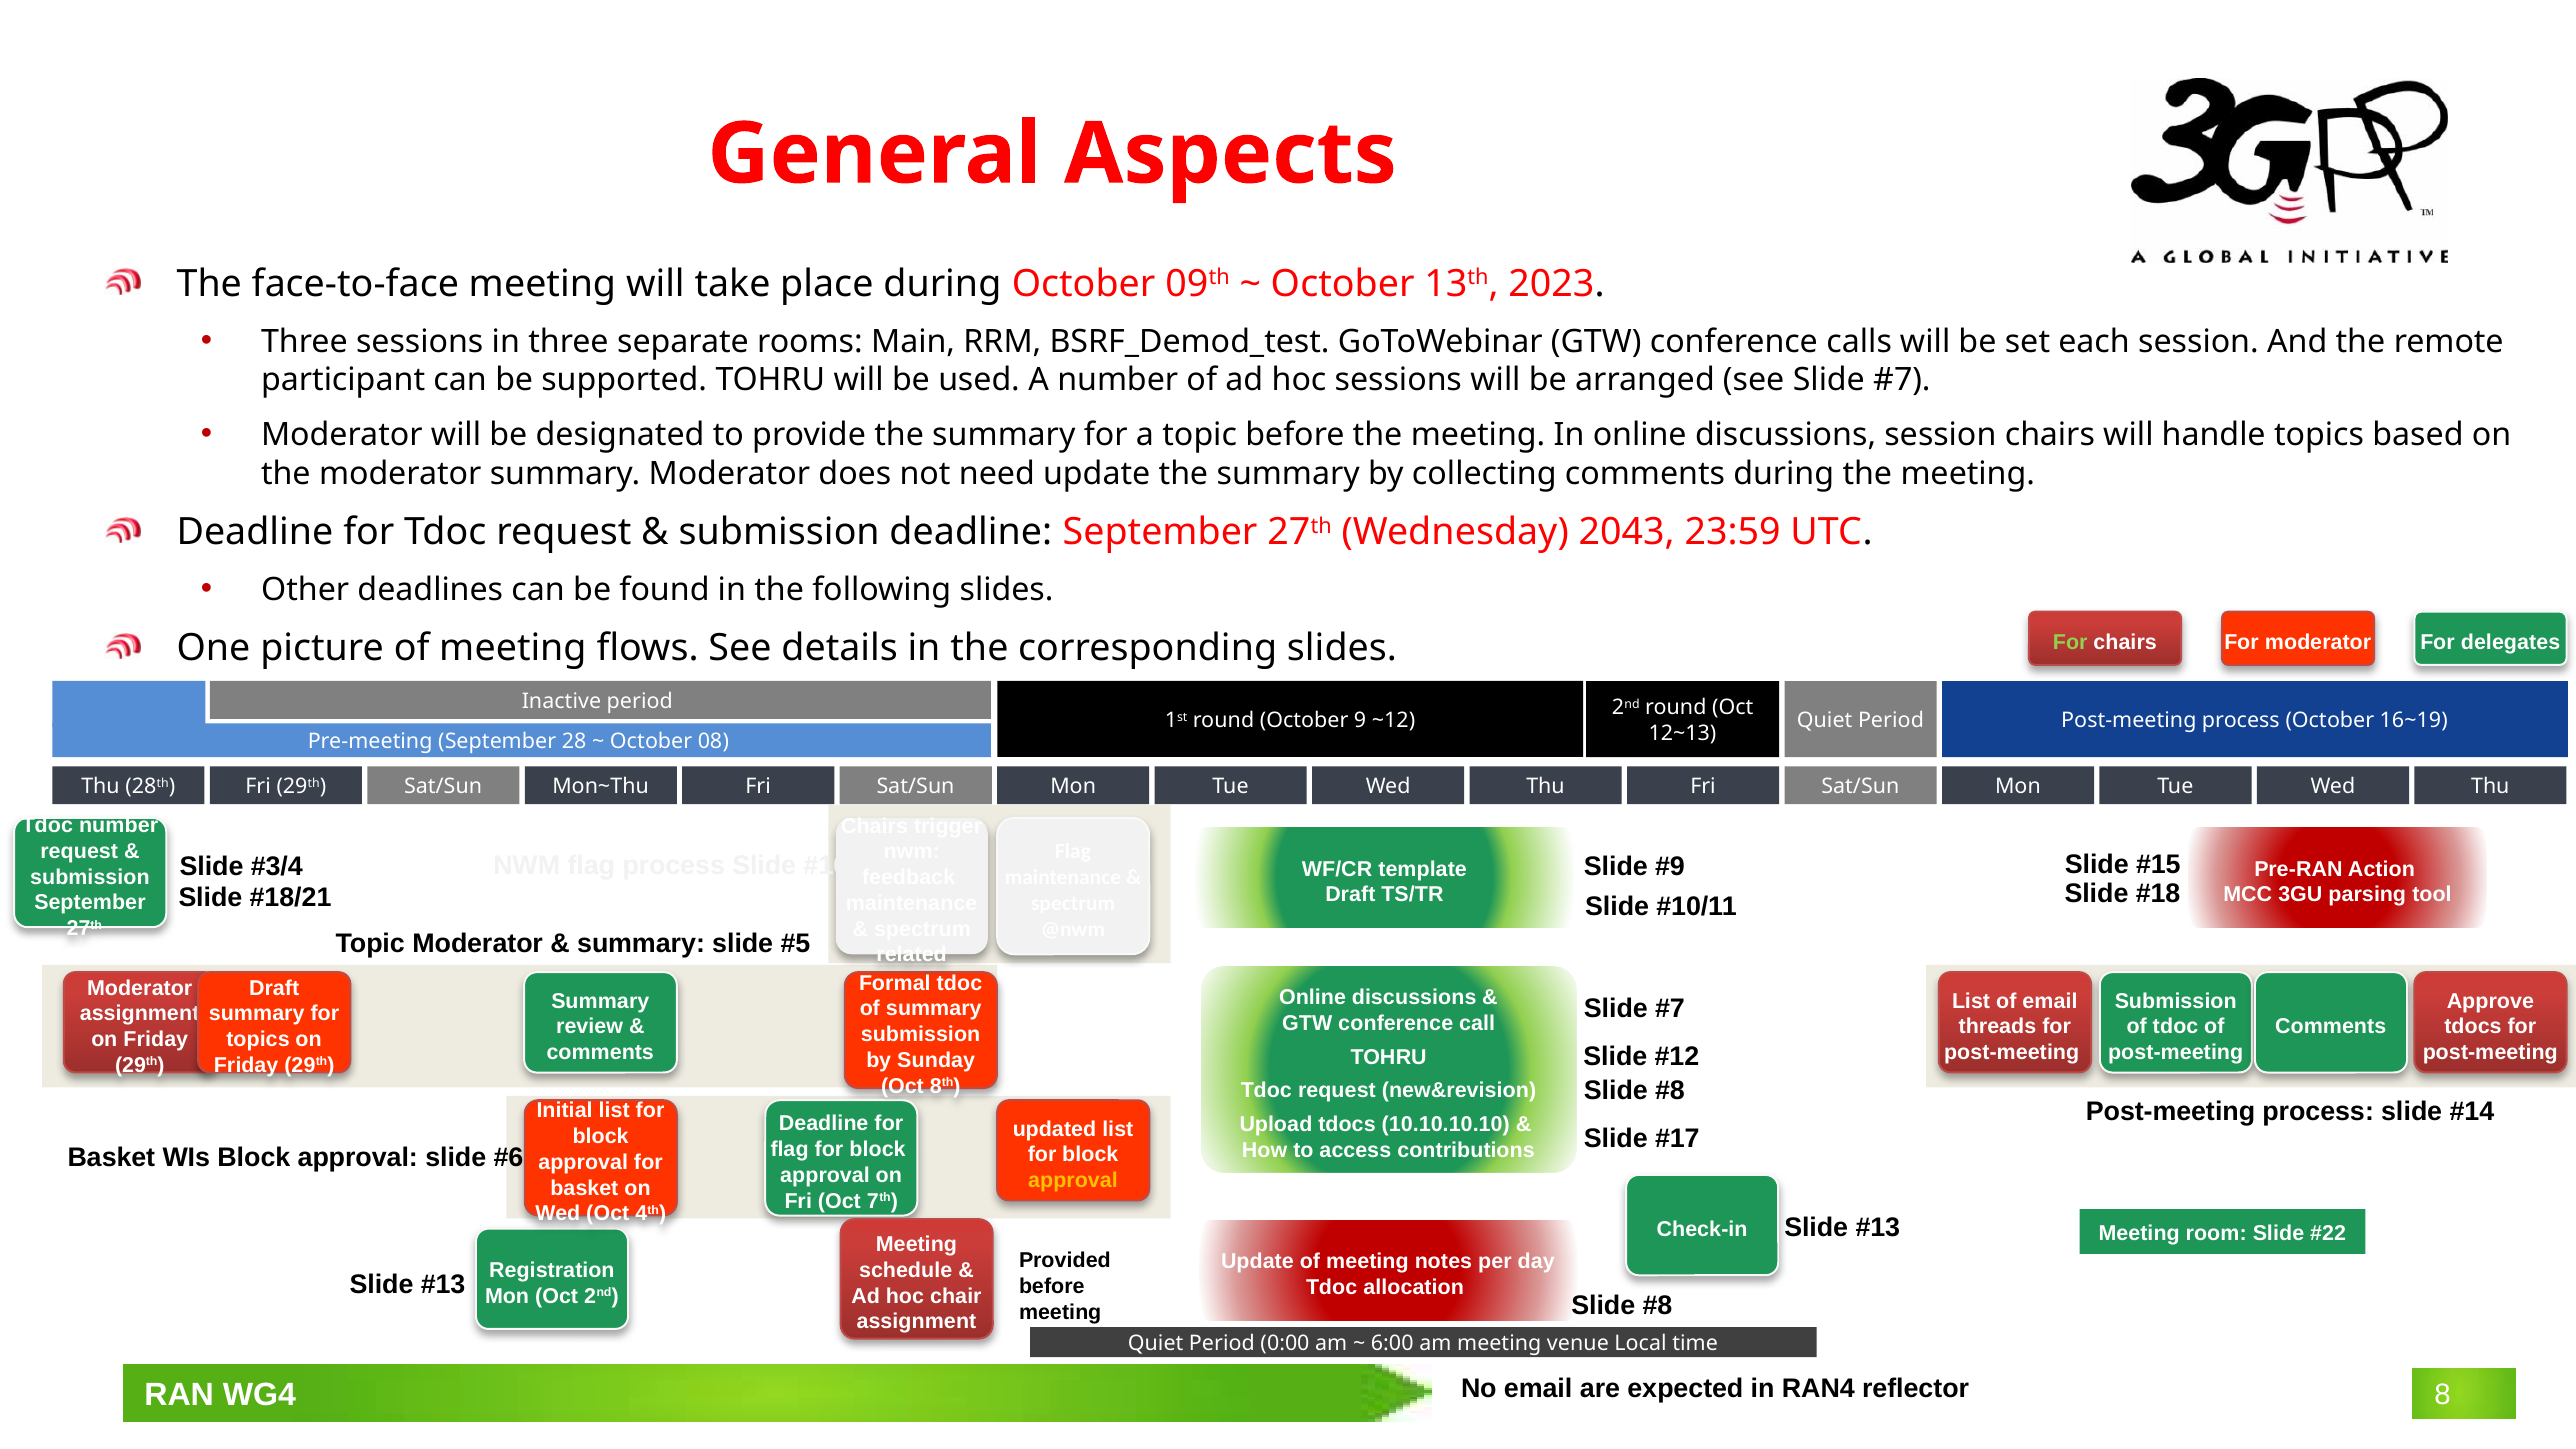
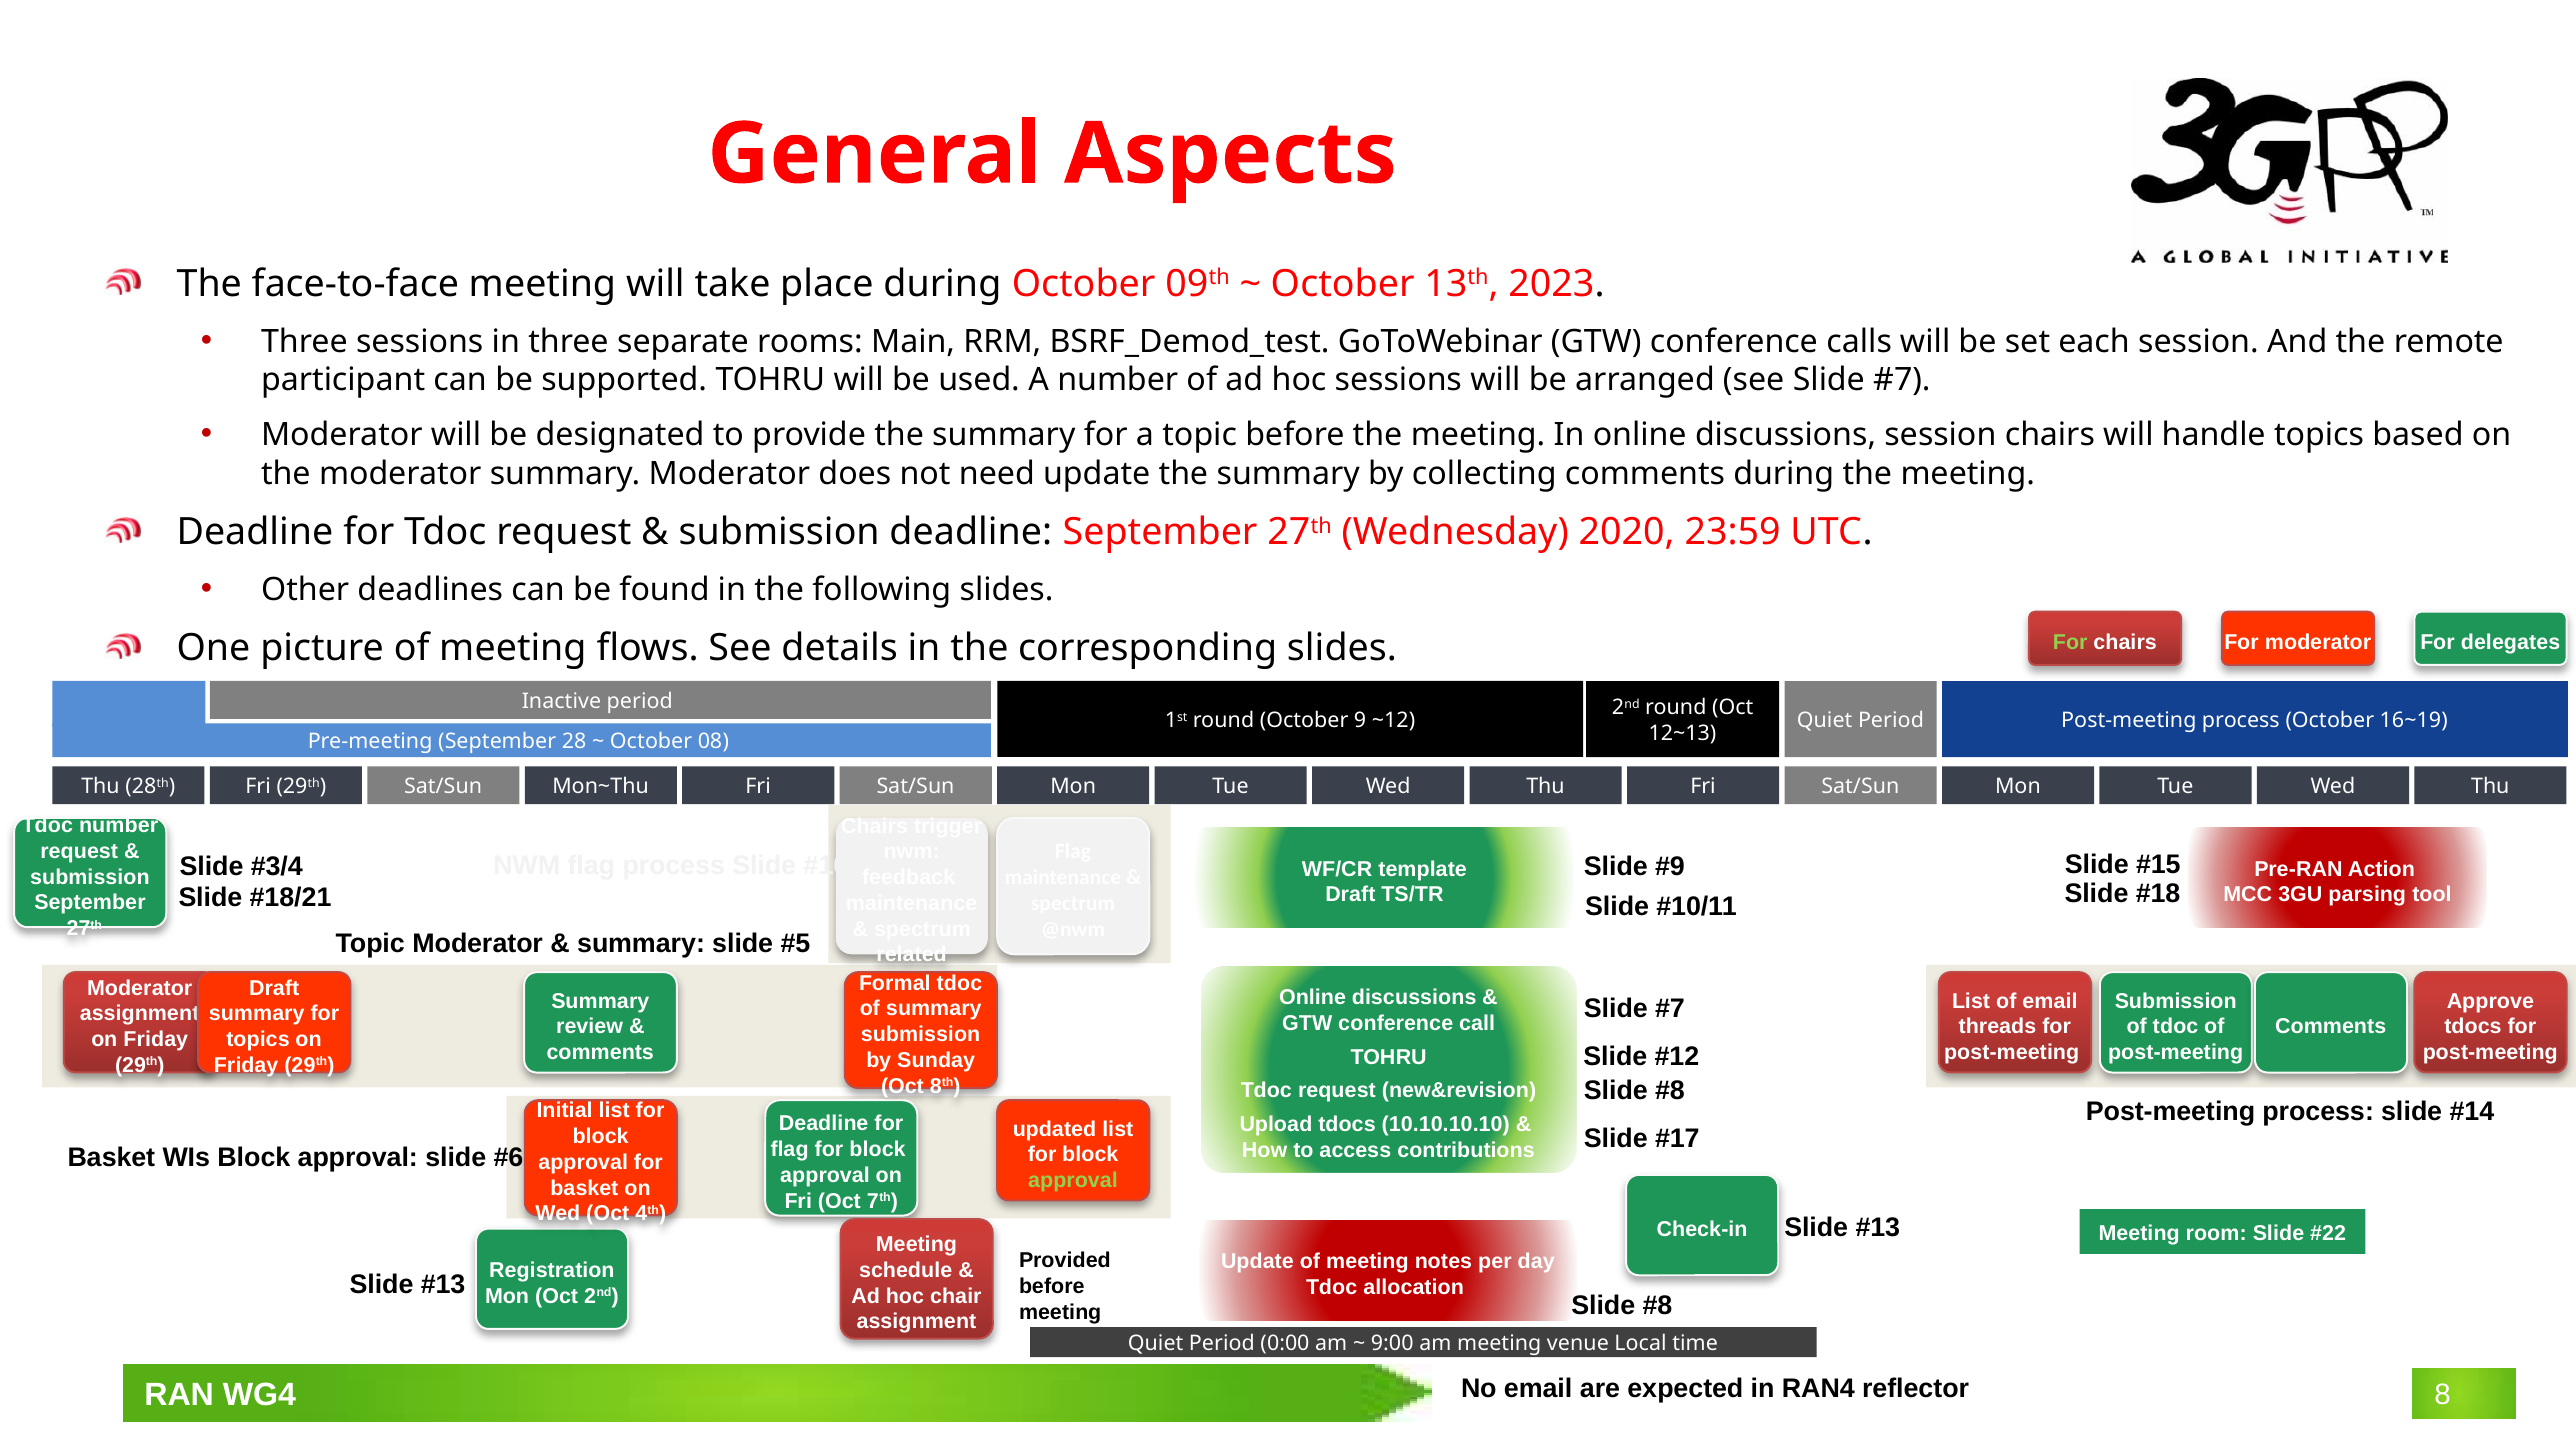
2043: 2043 -> 2020 (1627, 532)
approval colour: yellow -> light green (1073, 1180)
6:00: 6:00 -> 9:00 (1392, 1344)
